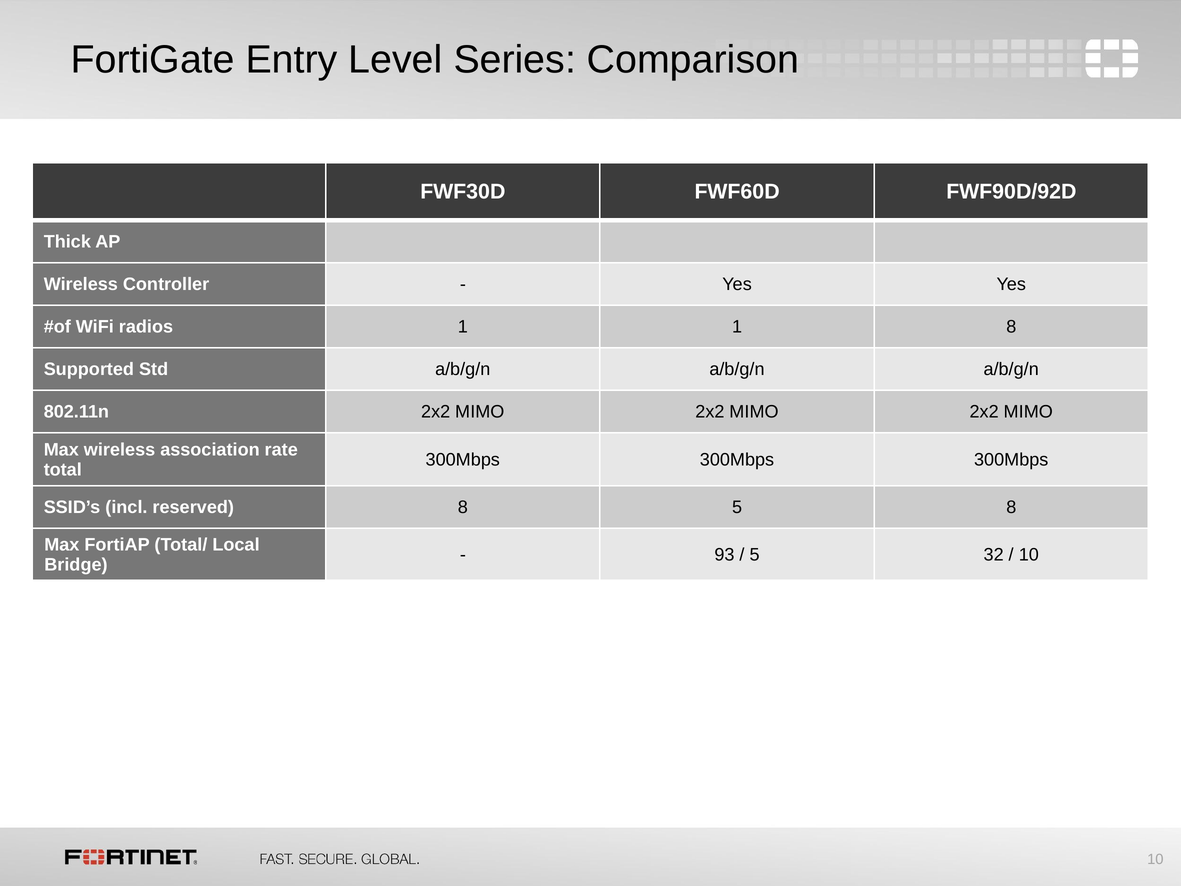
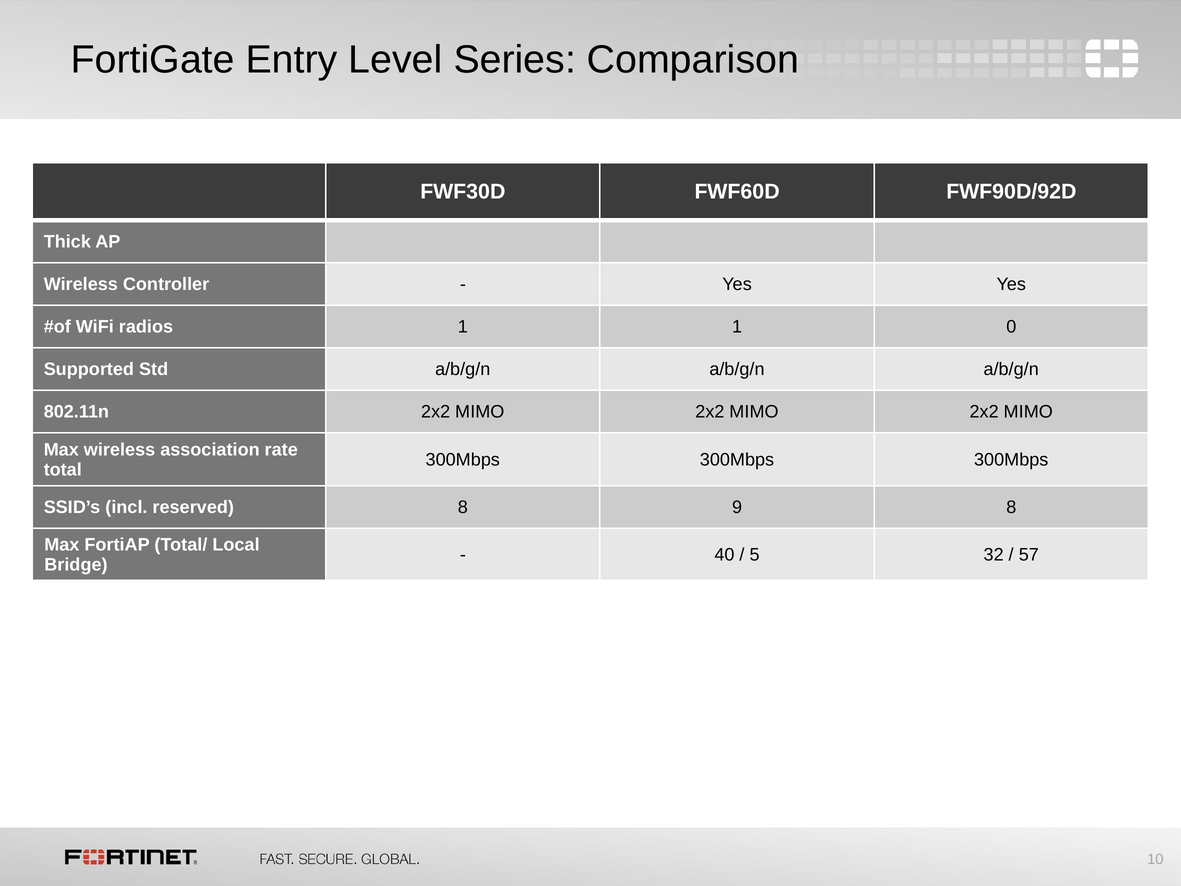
1 8: 8 -> 0 (1011, 327)
8 5: 5 -> 9 (737, 507)
93: 93 -> 40 (724, 554)
10: 10 -> 57 (1029, 554)
